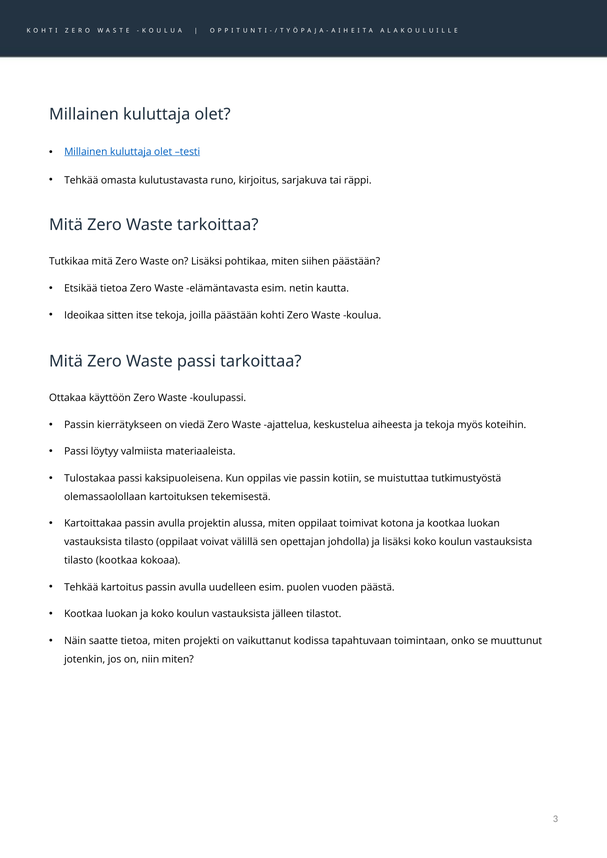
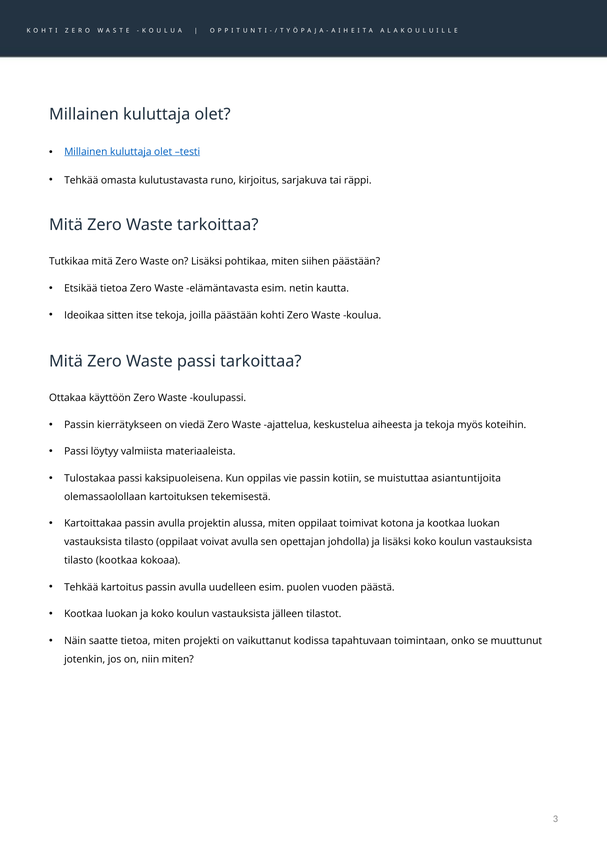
tutkimustyöstä: tutkimustyöstä -> asiantuntijoita (466, 479)
voivat välillä: välillä -> avulla (245, 542)
